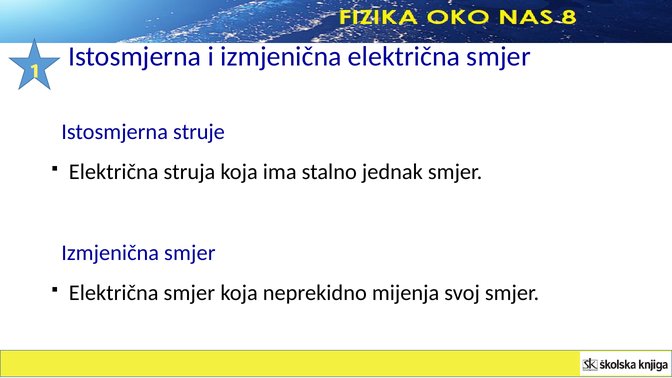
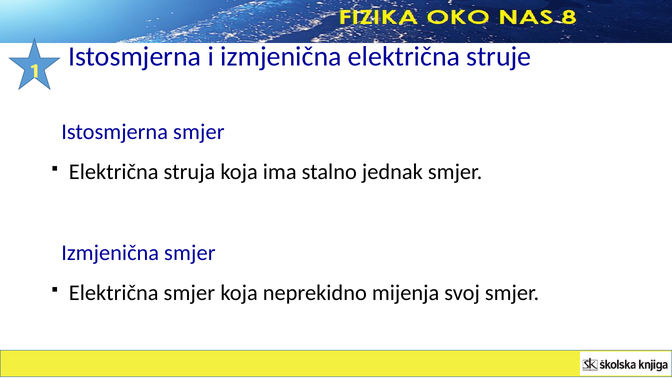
izmjenična električna smjer: smjer -> struje (499, 56)
Istosmjerna struje: struje -> smjer (199, 132)
